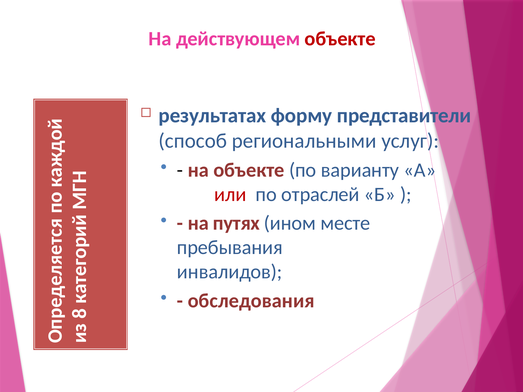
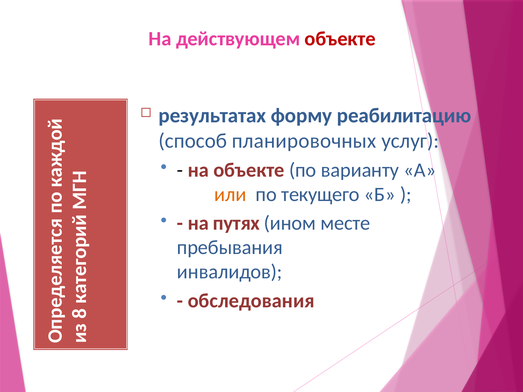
представители: представители -> реабилитацию (404, 116)
региональными: региональными -> планировочных (304, 141)
или colour: red -> orange (230, 194)
отраслей: отраслей -> текущего (320, 194)
